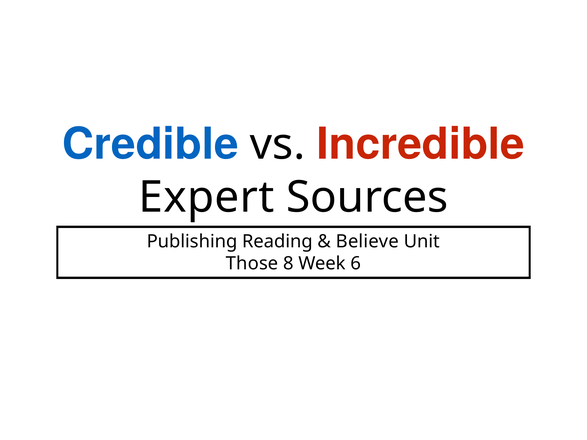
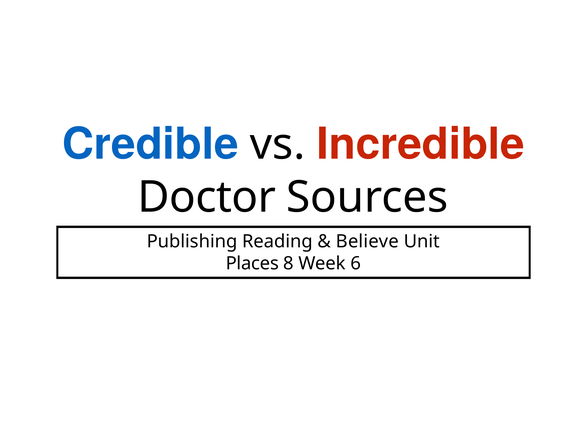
Expert: Expert -> Doctor (207, 197)
Those: Those -> Places (252, 264)
